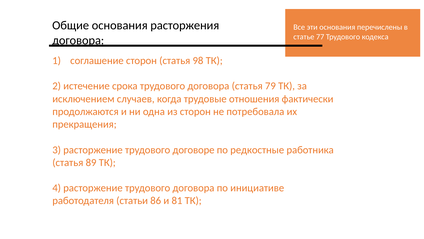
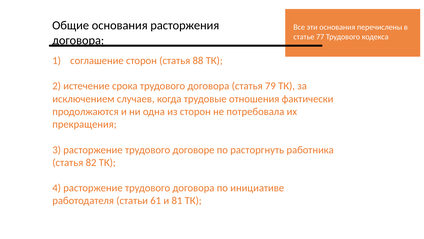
98: 98 -> 88 (198, 60)
редкостные: редкостные -> расторгнуть (257, 150)
89: 89 -> 82 (91, 162)
86: 86 -> 61 (156, 200)
